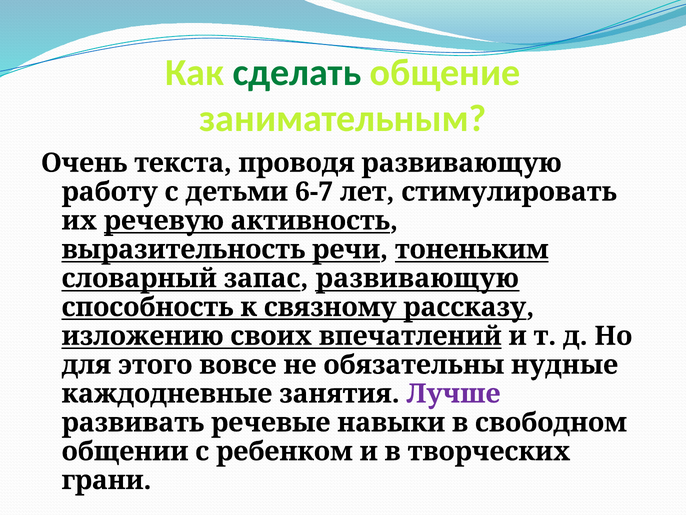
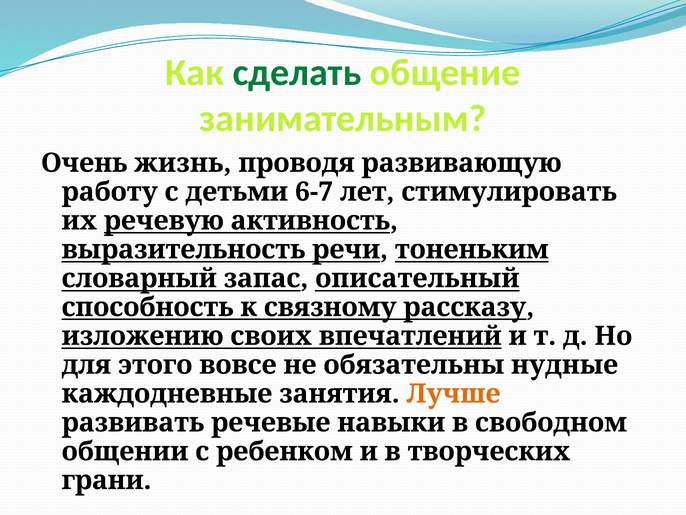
текста: текста -> жизнь (183, 163)
запас развивающую: развивающую -> описательный (417, 278)
Лучше colour: purple -> orange (454, 393)
